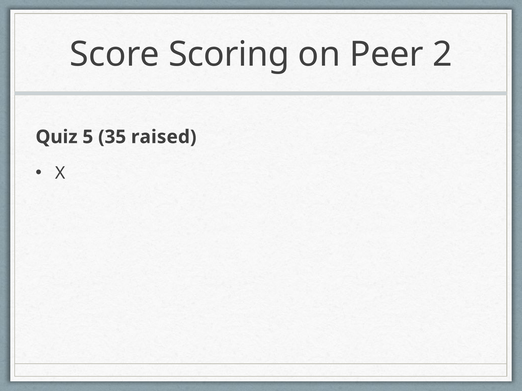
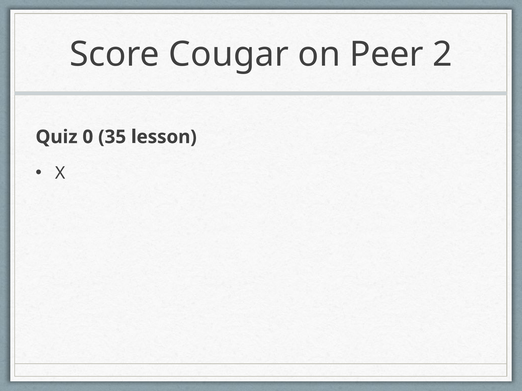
Scoring: Scoring -> Cougar (229, 55)
5: 5 -> 0 (88, 137)
raised: raised -> lesson (164, 137)
